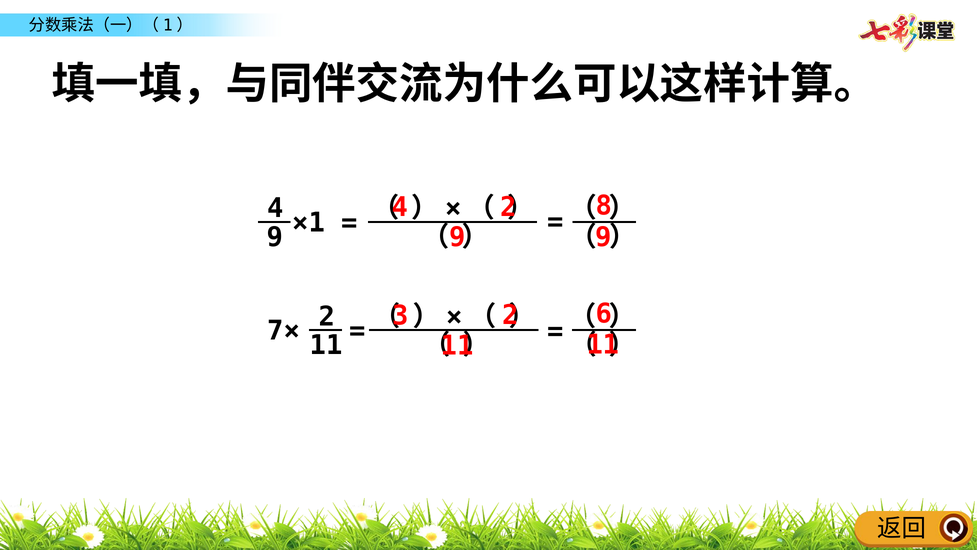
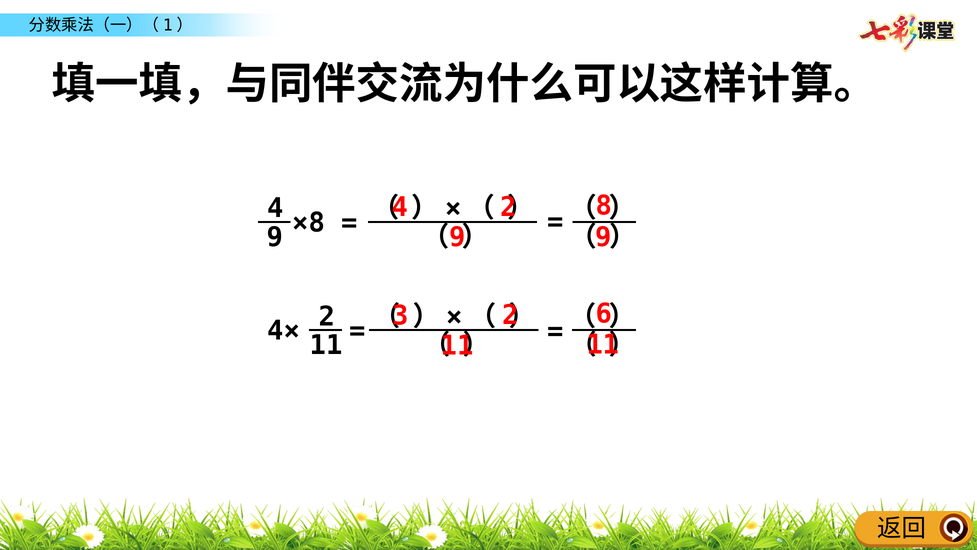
×1: ×1 -> ×8 (309, 223)
7×: 7× -> 4× (284, 331)
